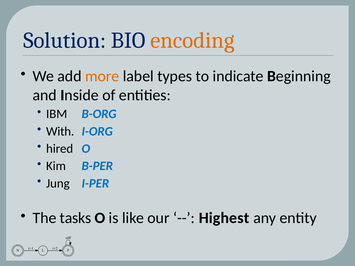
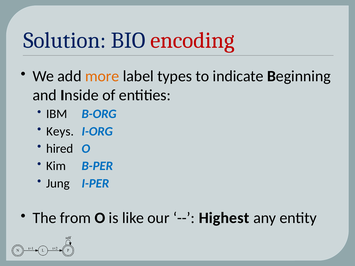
encoding colour: orange -> red (192, 40)
With: With -> Keys (60, 131)
tasks: tasks -> from (75, 218)
